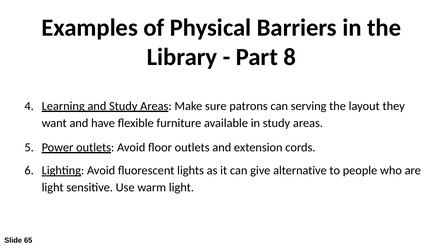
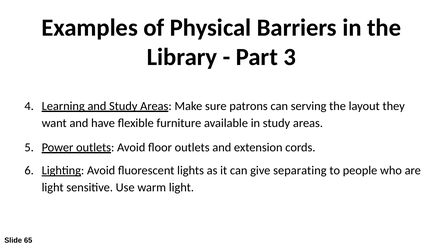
8: 8 -> 3 (290, 57)
alternative: alternative -> separating (300, 171)
